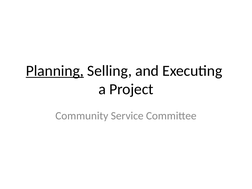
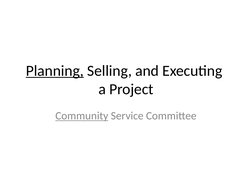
Community underline: none -> present (82, 116)
